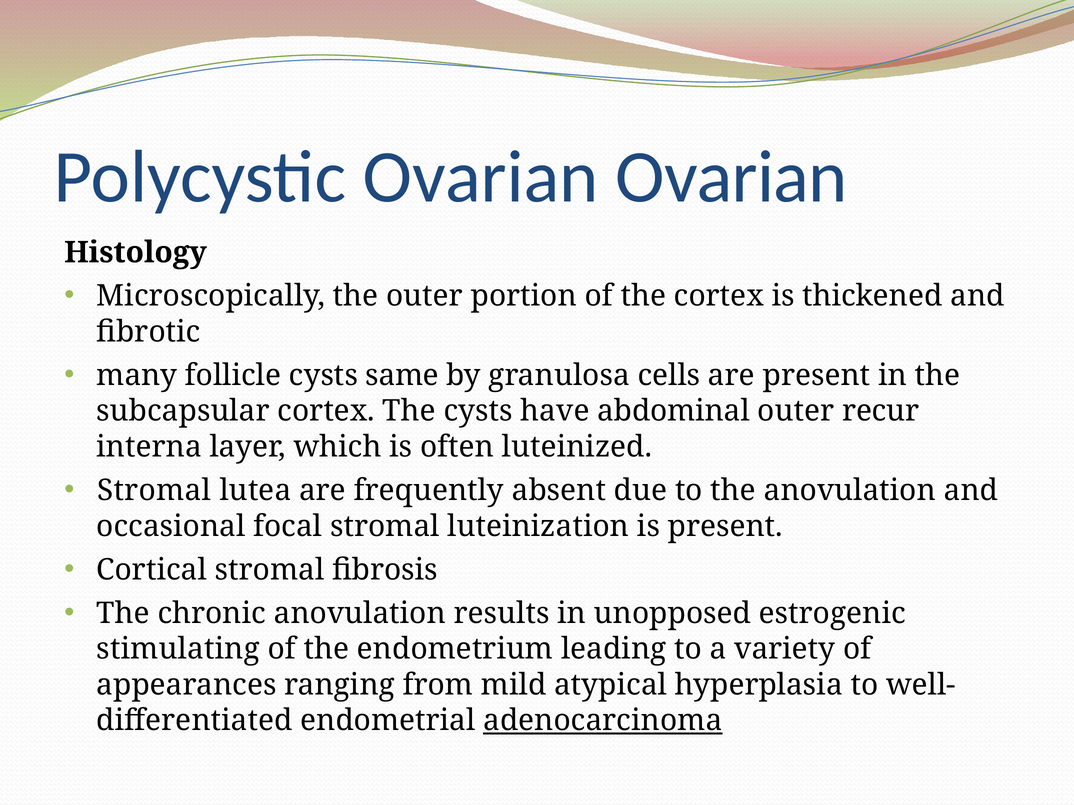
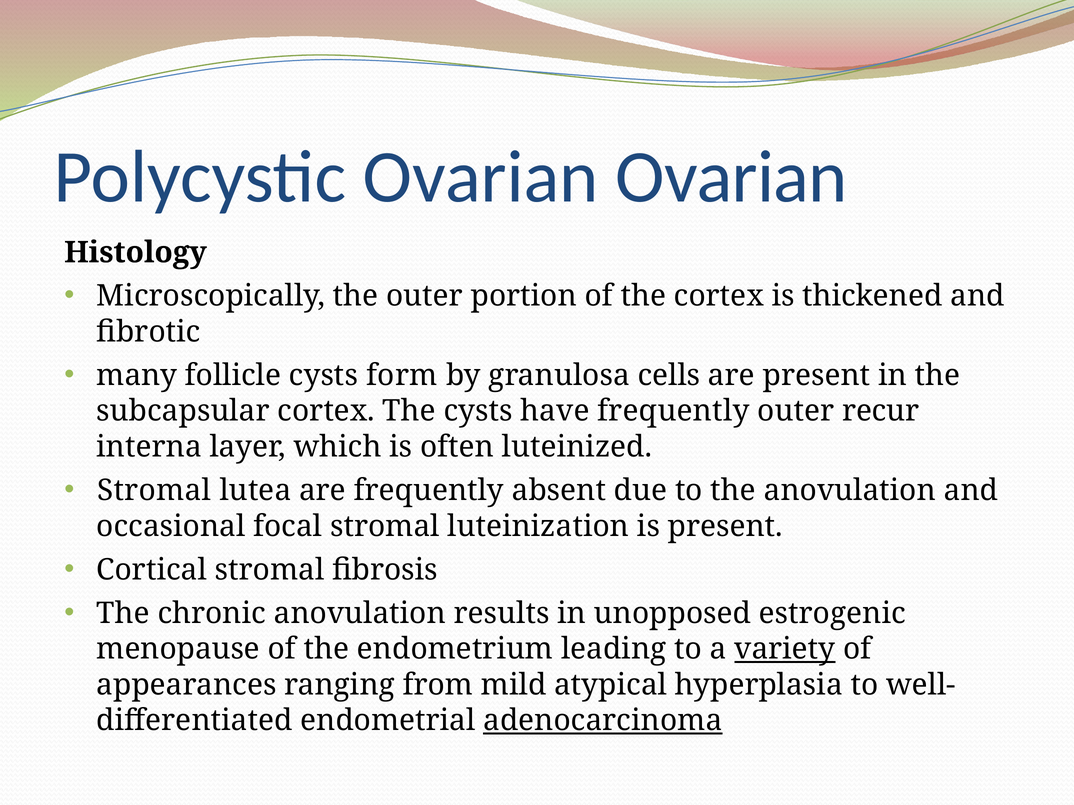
same: same -> form (402, 376)
have abdominal: abdominal -> frequently (673, 411)
stimulating: stimulating -> menopause (178, 649)
variety underline: none -> present (785, 649)
